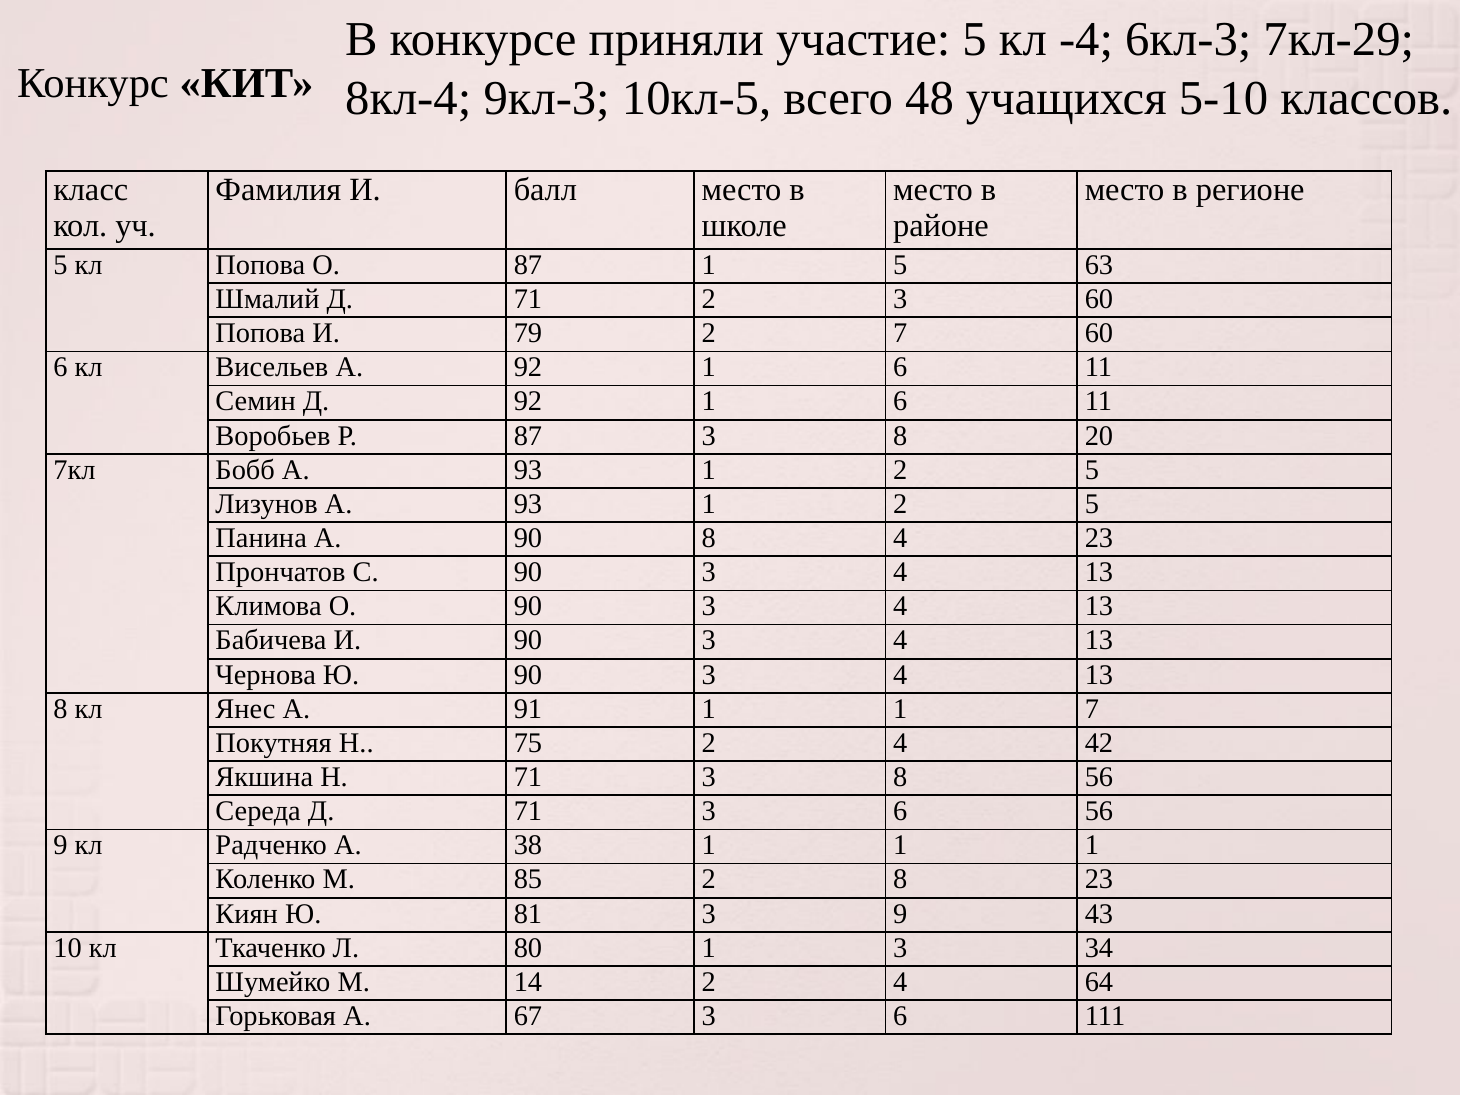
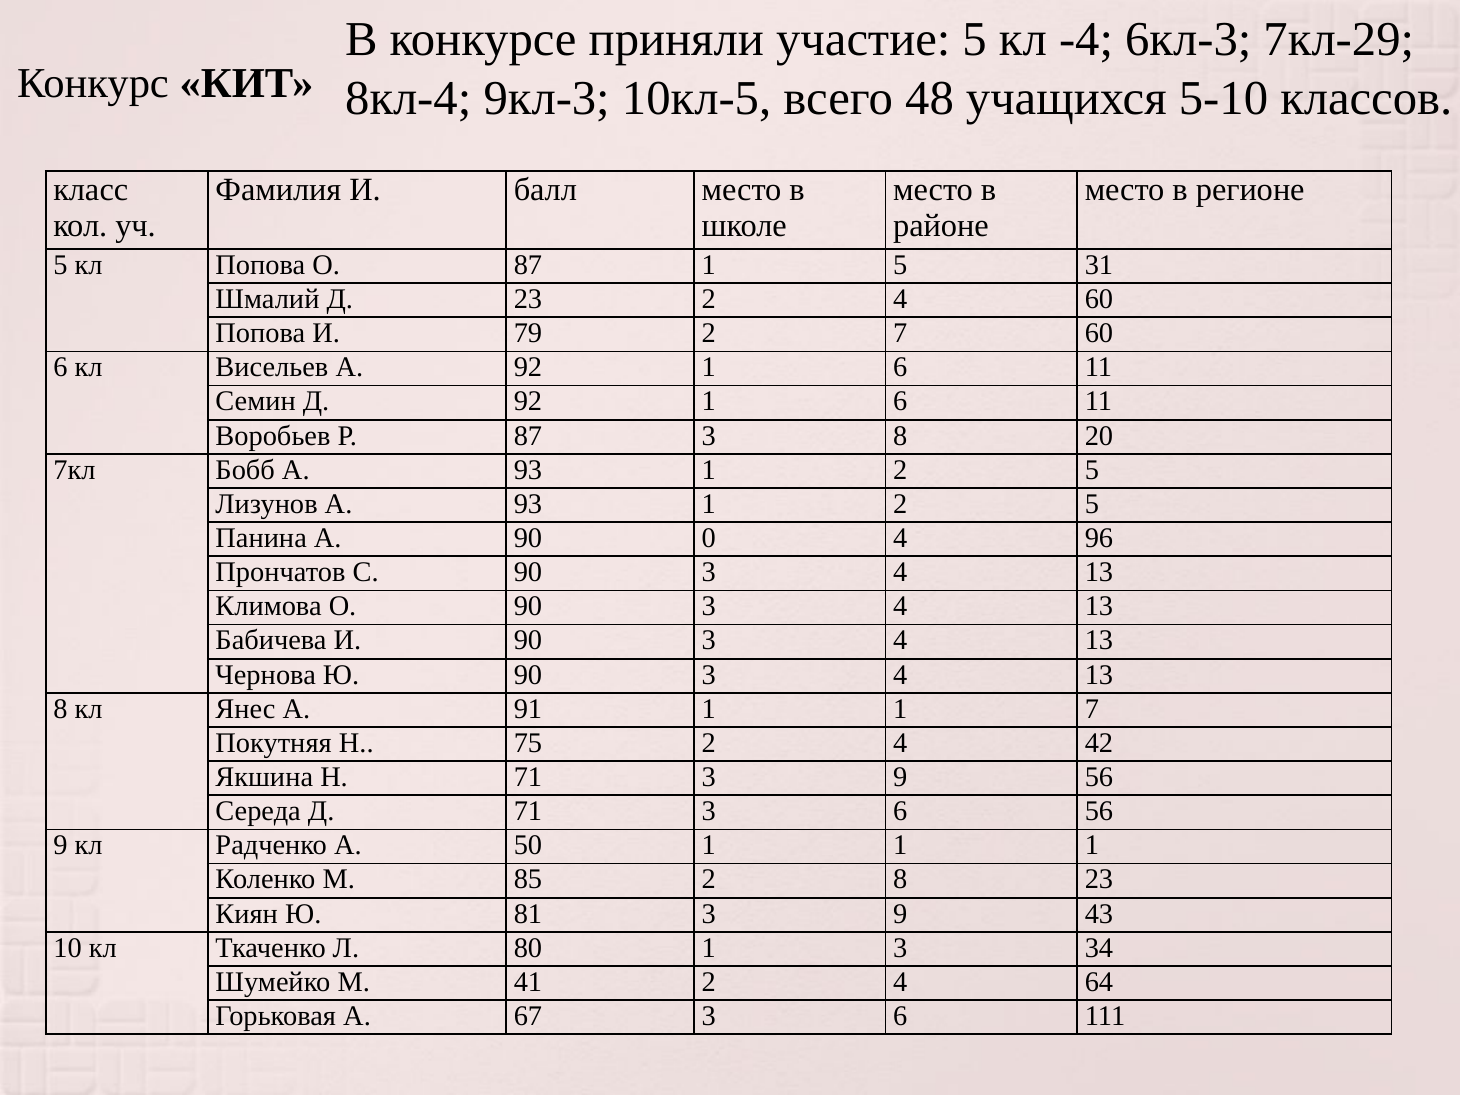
63: 63 -> 31 (1099, 265)
Шмалий Д 71: 71 -> 23 (528, 299)
3: 3 -> 4 (900, 299)
90 8: 8 -> 0 (709, 538)
4 23: 23 -> 96 (1099, 538)
71 3 8: 8 -> 9 (900, 777)
38: 38 -> 50 (528, 845)
14: 14 -> 41 (528, 982)
